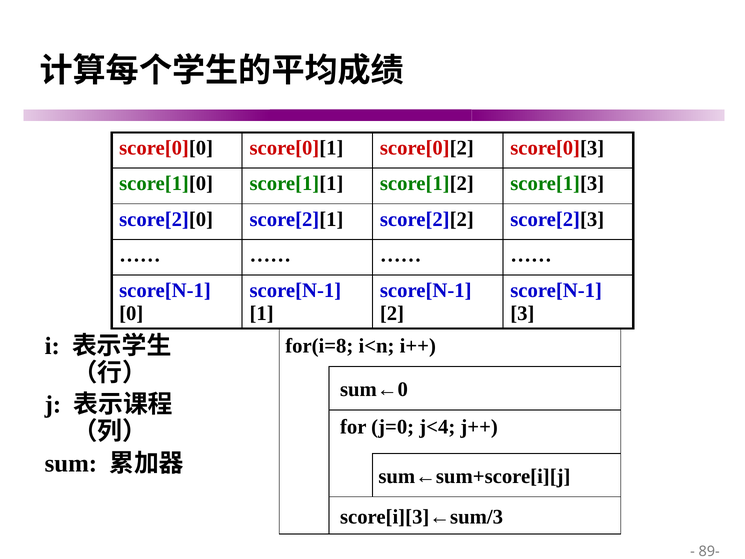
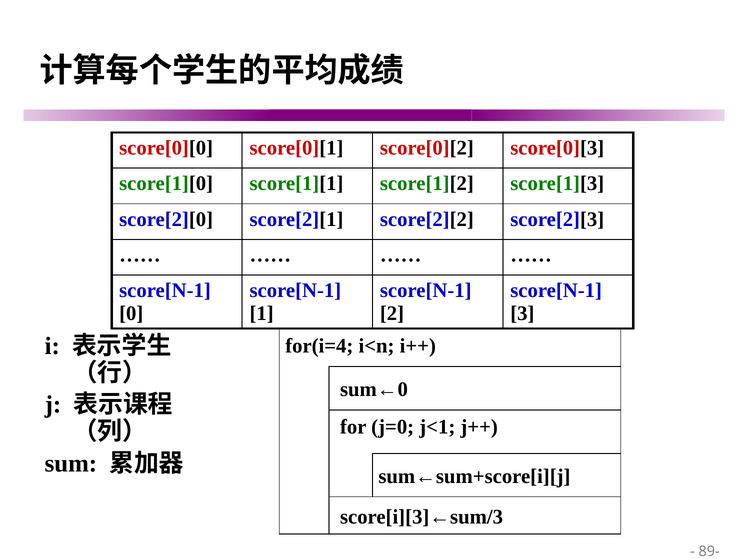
for(i=8: for(i=8 -> for(i=4 (319, 346)
j<4: j<4 -> j<1 (437, 427)
